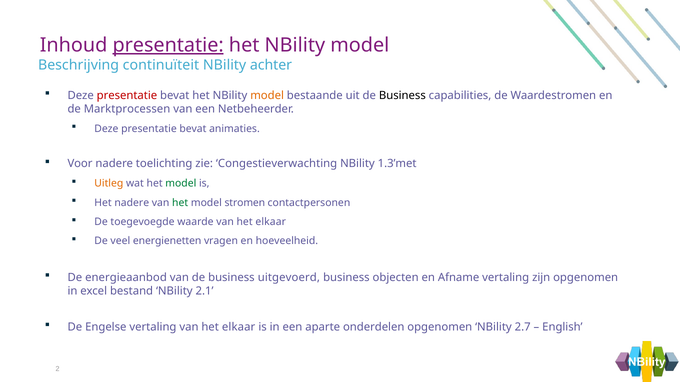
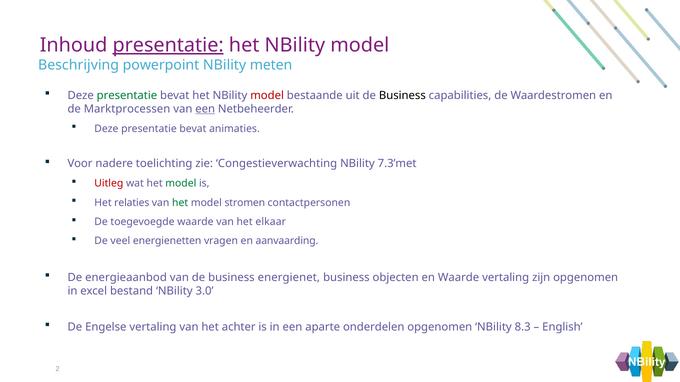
continuïteit: continuïteit -> powerpoint (161, 65)
achter: achter -> meten (271, 65)
presentatie colour: red -> green (127, 95)
model colour: orange -> red (267, 95)
een underline: none -> present (205, 109)
1.3’met: 1.3’met -> 7.3’met (397, 164)
Uitleg colour: orange -> red (109, 184)
Het nadere: nadere -> relaties (132, 203)
hoeveelheid: hoeveelheid -> aanvaarding (287, 241)
uitgevoerd: uitgevoerd -> energienet (289, 278)
en Afname: Afname -> Waarde (459, 278)
2.1: 2.1 -> 3.0 (205, 292)
vertaling van het elkaar: elkaar -> achter (239, 327)
2.7: 2.7 -> 8.3 (523, 327)
